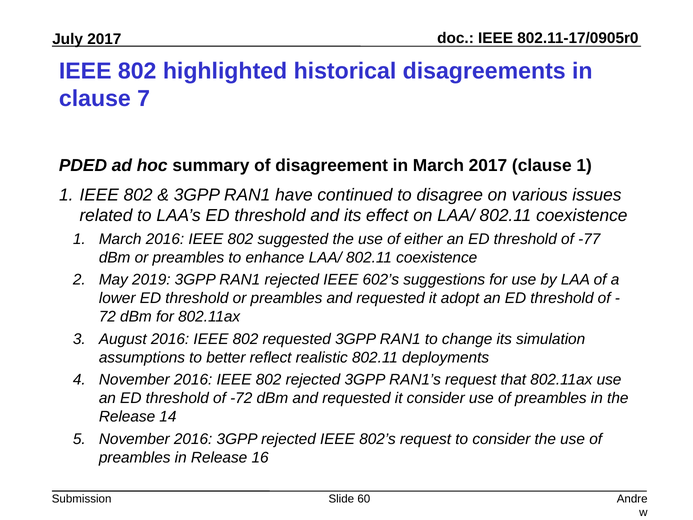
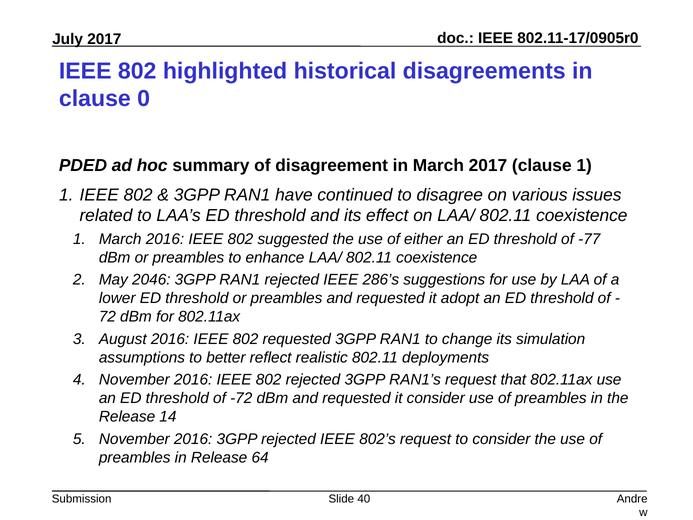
7: 7 -> 0 (144, 99)
2019: 2019 -> 2046 (151, 280)
602’s: 602’s -> 286’s (381, 280)
16: 16 -> 64 (260, 457)
60: 60 -> 40 (364, 498)
